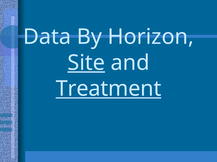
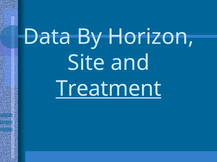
Site underline: present -> none (86, 63)
